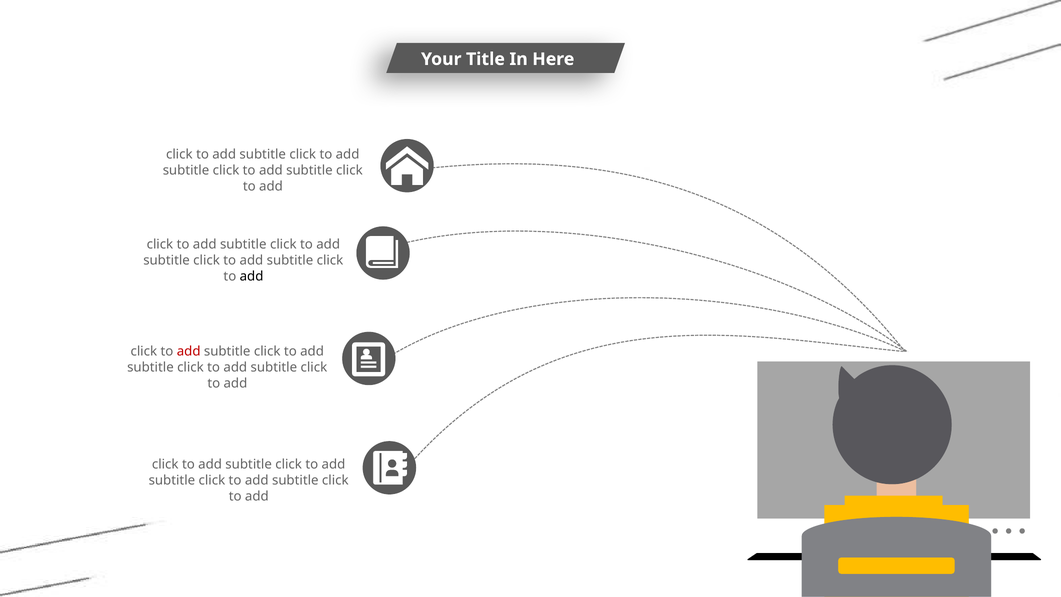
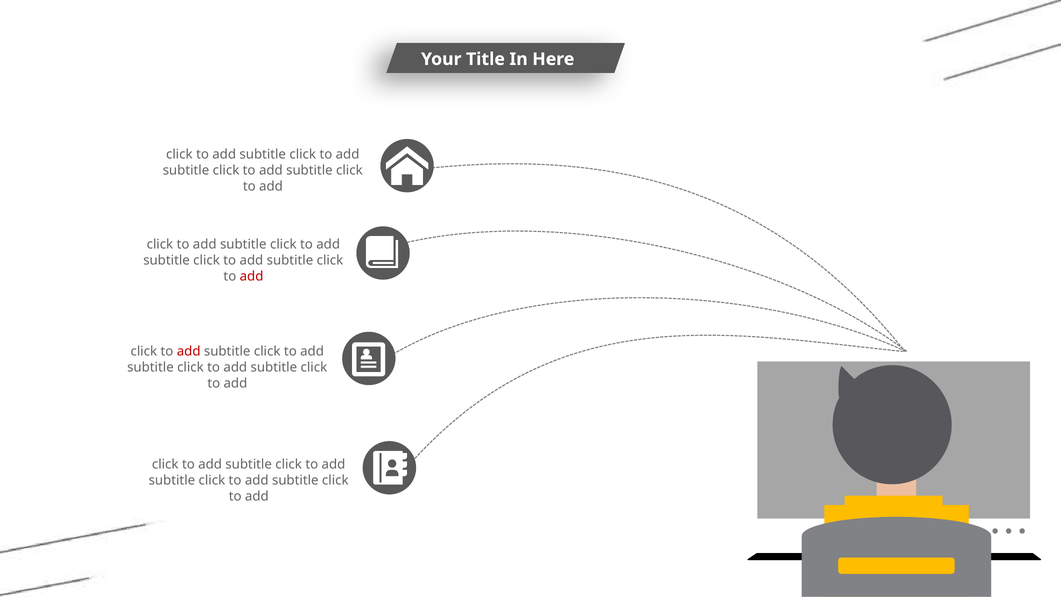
add colour: black -> red (252, 276)
